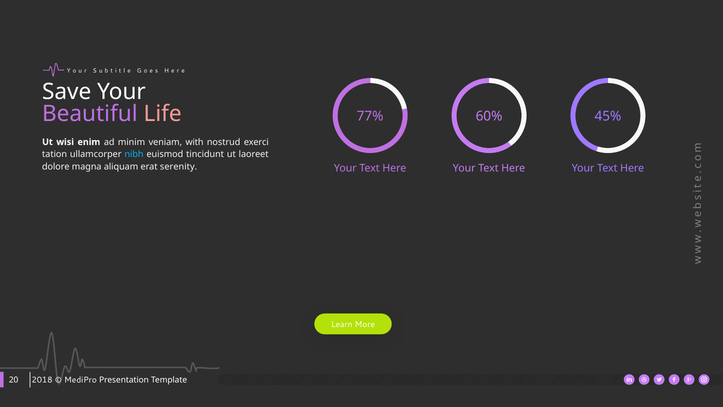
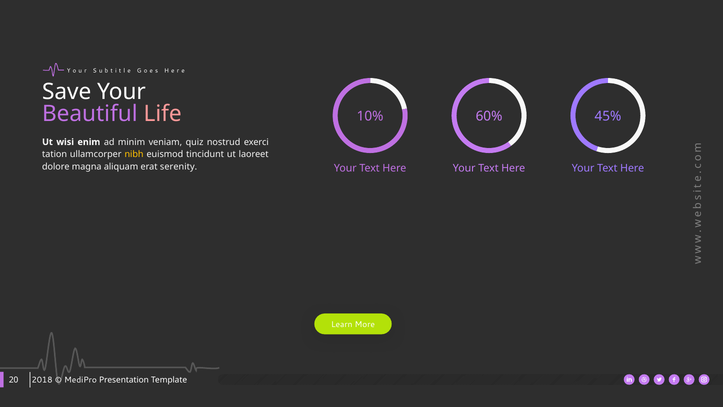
77%: 77% -> 10% (370, 116)
with: with -> quiz (195, 142)
nibh colour: light blue -> yellow (134, 154)
